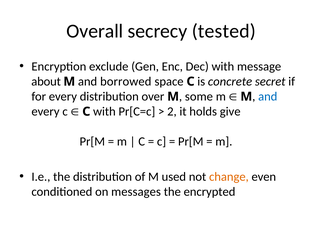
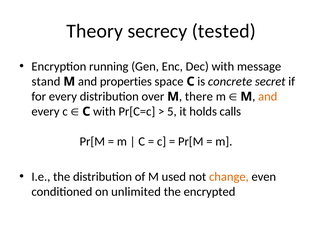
Overall: Overall -> Theory (95, 31)
exclude: exclude -> running (109, 67)
about: about -> stand (46, 82)
borrowed: borrowed -> properties (126, 82)
some: some -> there (199, 97)
and colour: blue -> orange (268, 97)
2: 2 -> 5 (172, 112)
give: give -> calls (230, 112)
messages: messages -> unlimited (136, 192)
